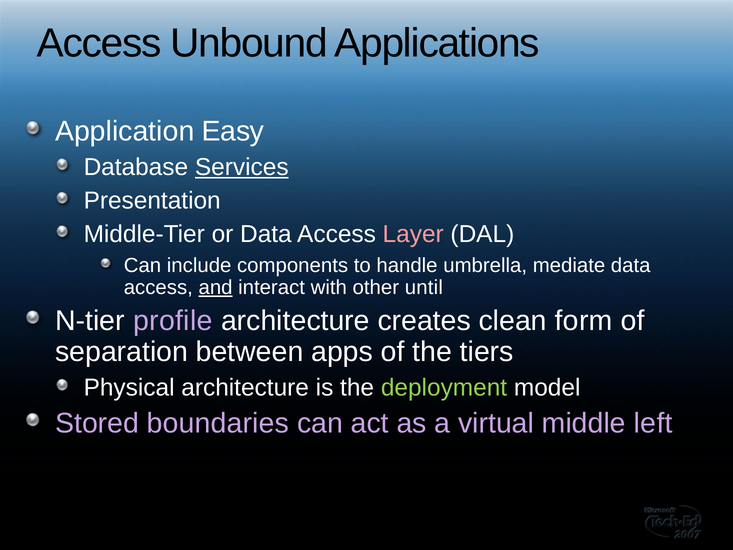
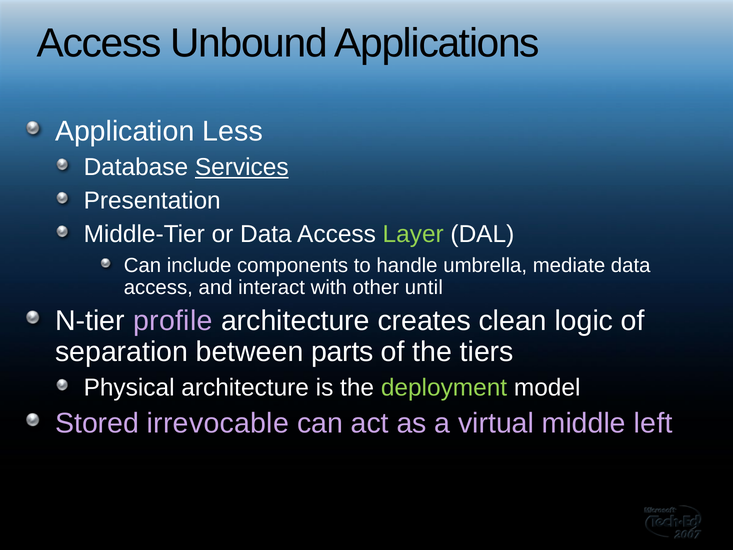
Easy: Easy -> Less (233, 131)
Layer colour: pink -> light green (413, 234)
and underline: present -> none (216, 287)
form: form -> logic (584, 321)
apps: apps -> parts (342, 352)
boundaries: boundaries -> irrevocable (218, 423)
